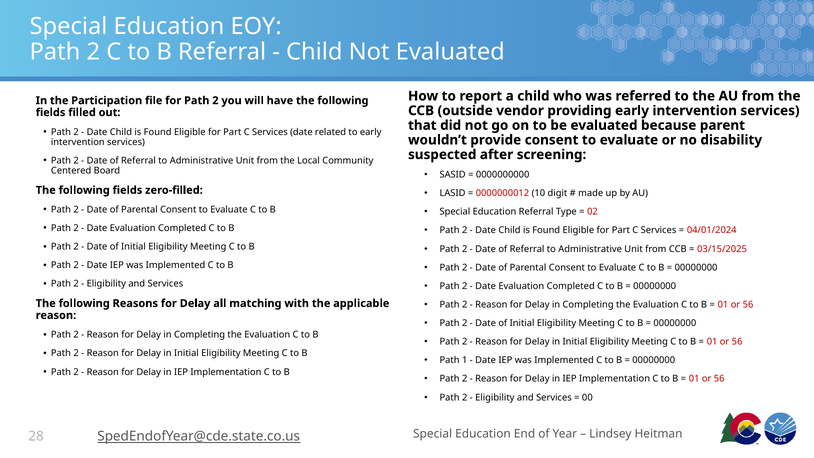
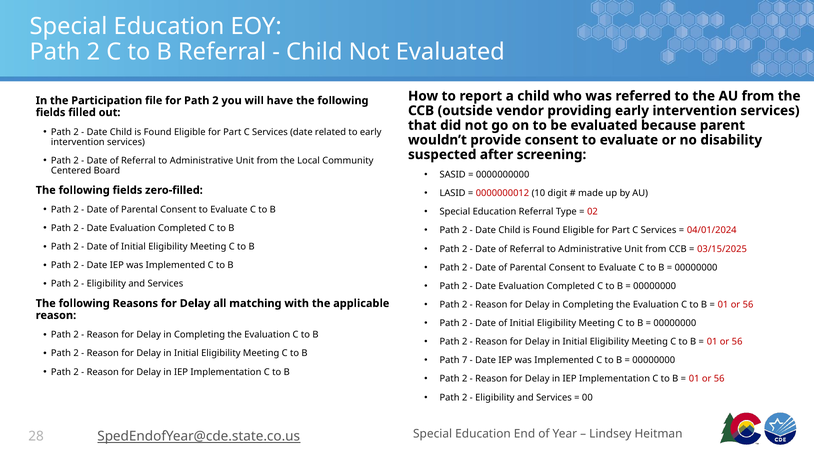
1: 1 -> 7 (465, 360)
